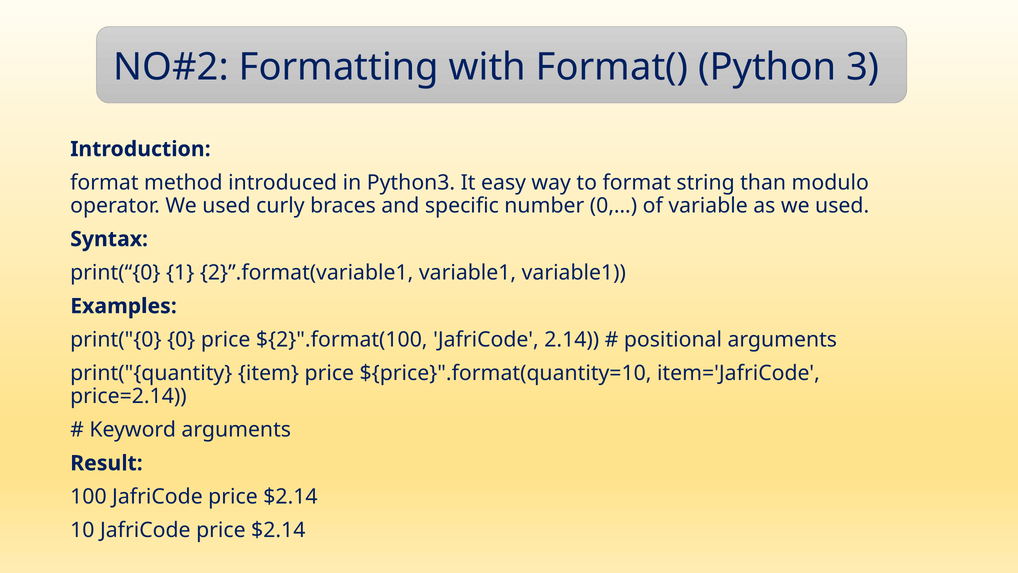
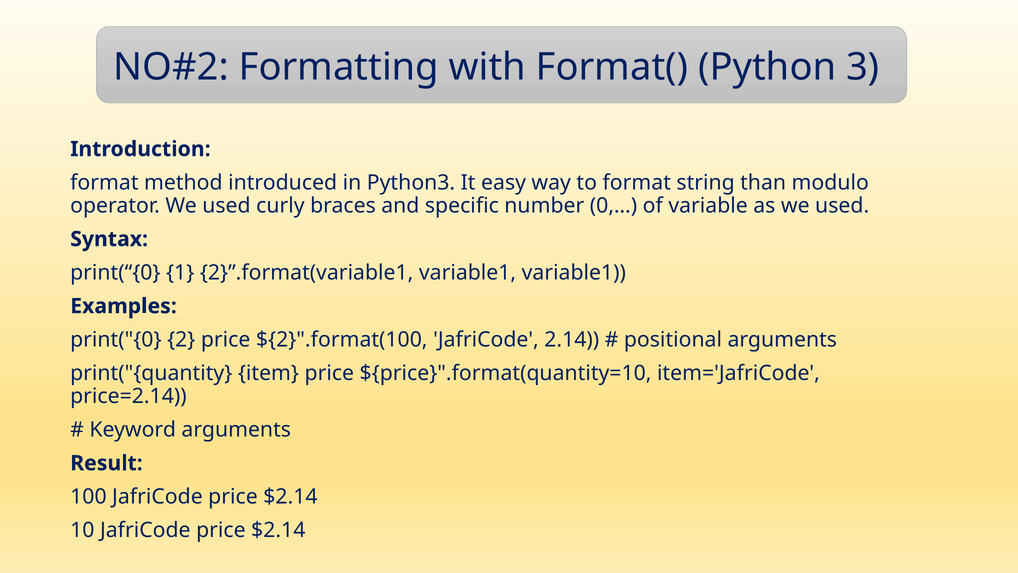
0: 0 -> 2 (181, 340)
